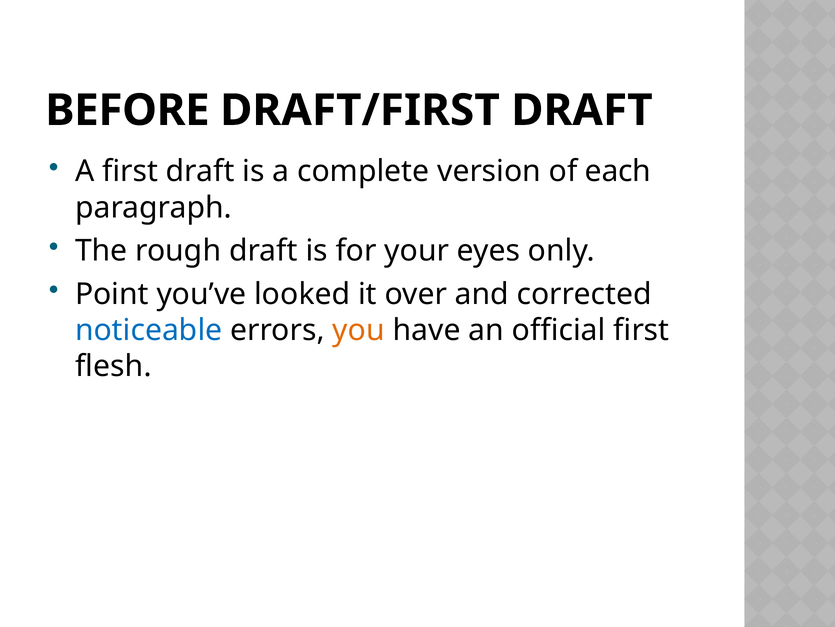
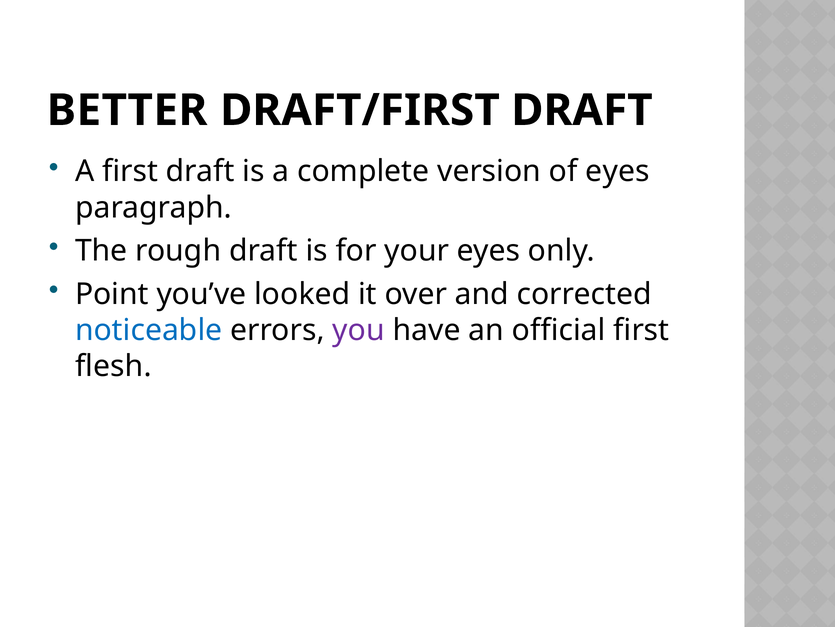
BEFORE: BEFORE -> BETTER (127, 110)
of each: each -> eyes (618, 171)
you colour: orange -> purple (359, 330)
